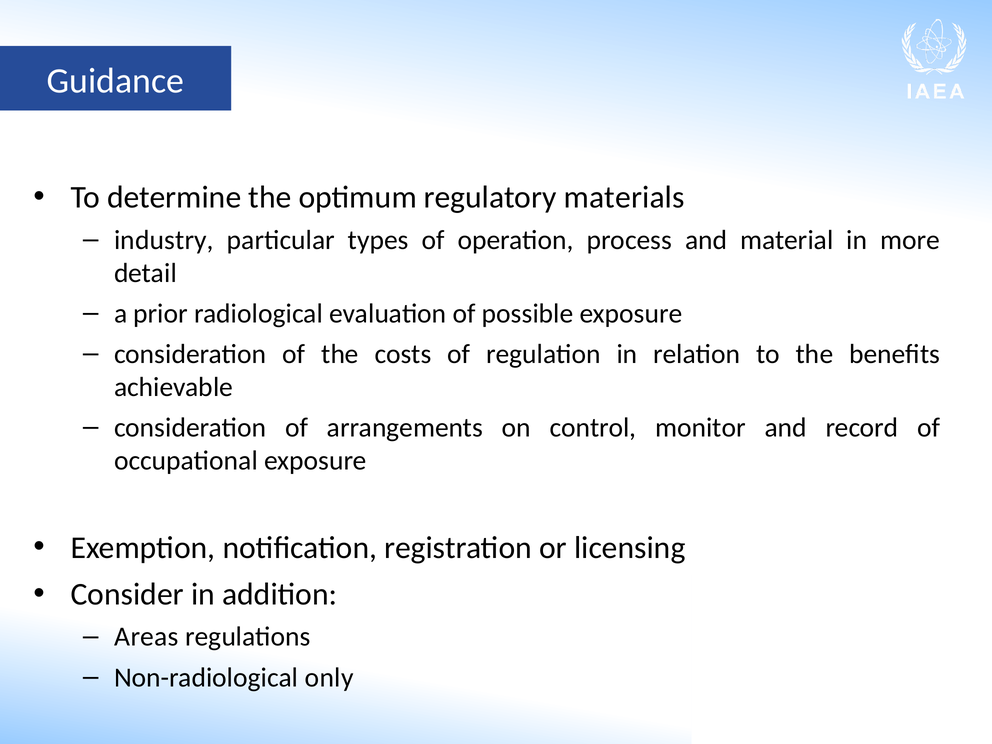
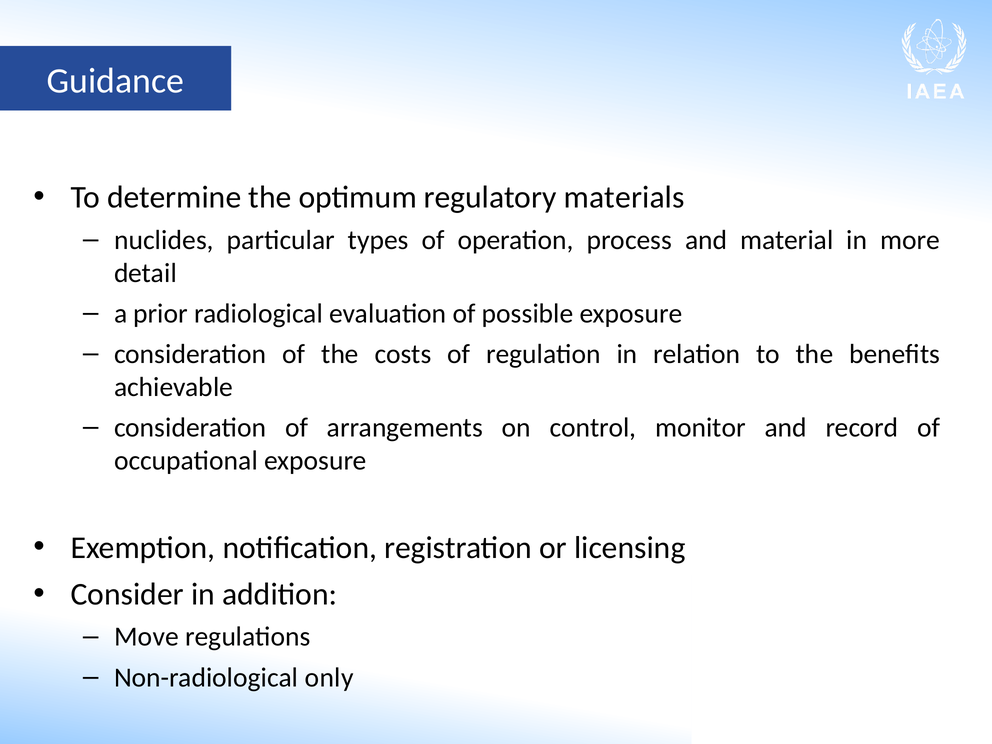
industry: industry -> nuclides (164, 240)
Areas: Areas -> Move (147, 637)
